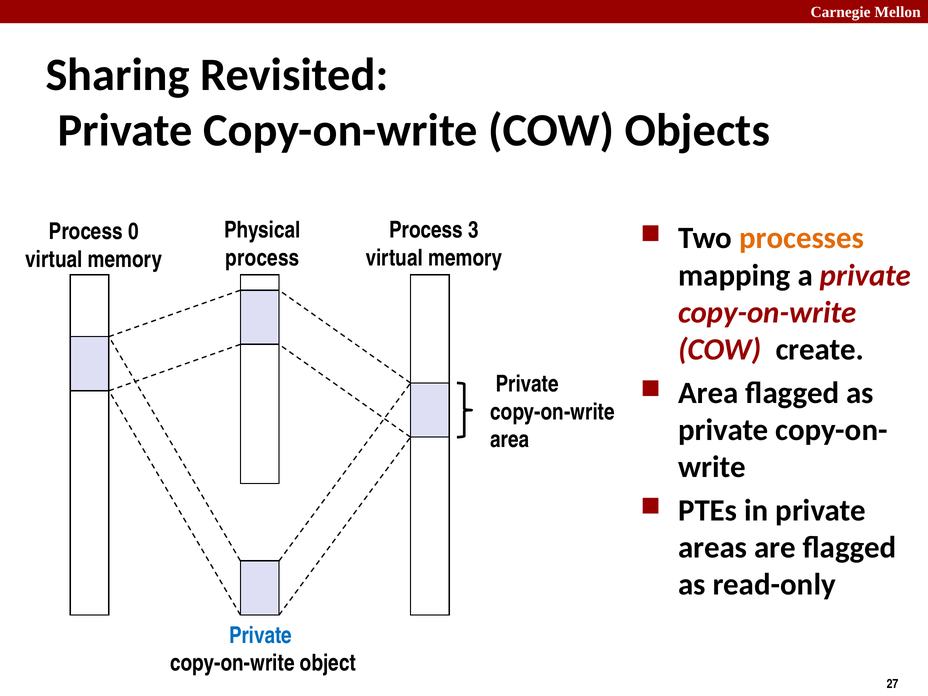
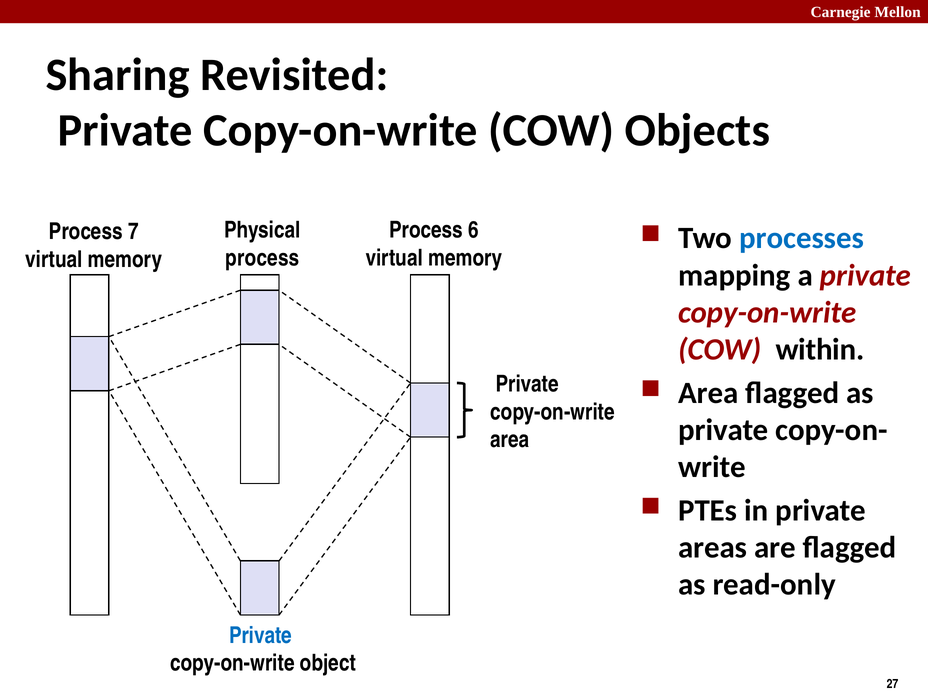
3: 3 -> 6 (474, 230)
0: 0 -> 7 (133, 232)
processes colour: orange -> blue (801, 238)
create: create -> within (820, 350)
